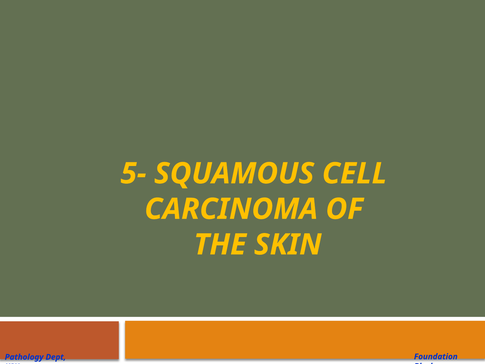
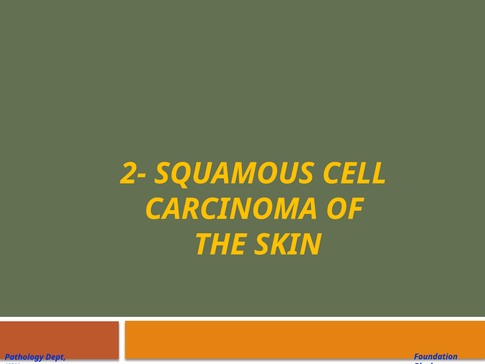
5-: 5- -> 2- (133, 173)
